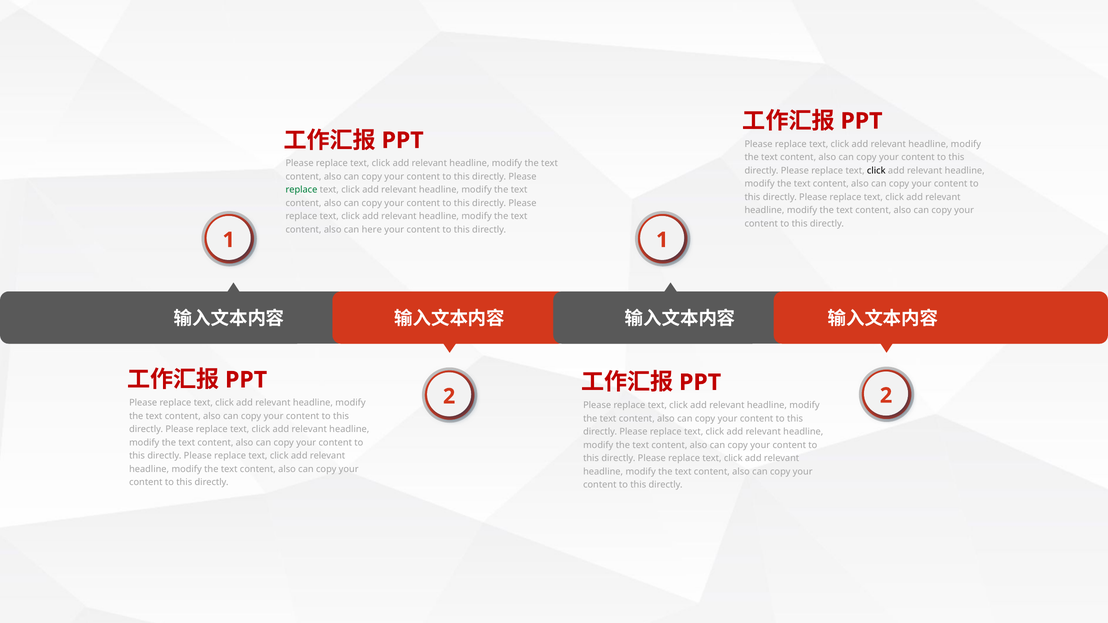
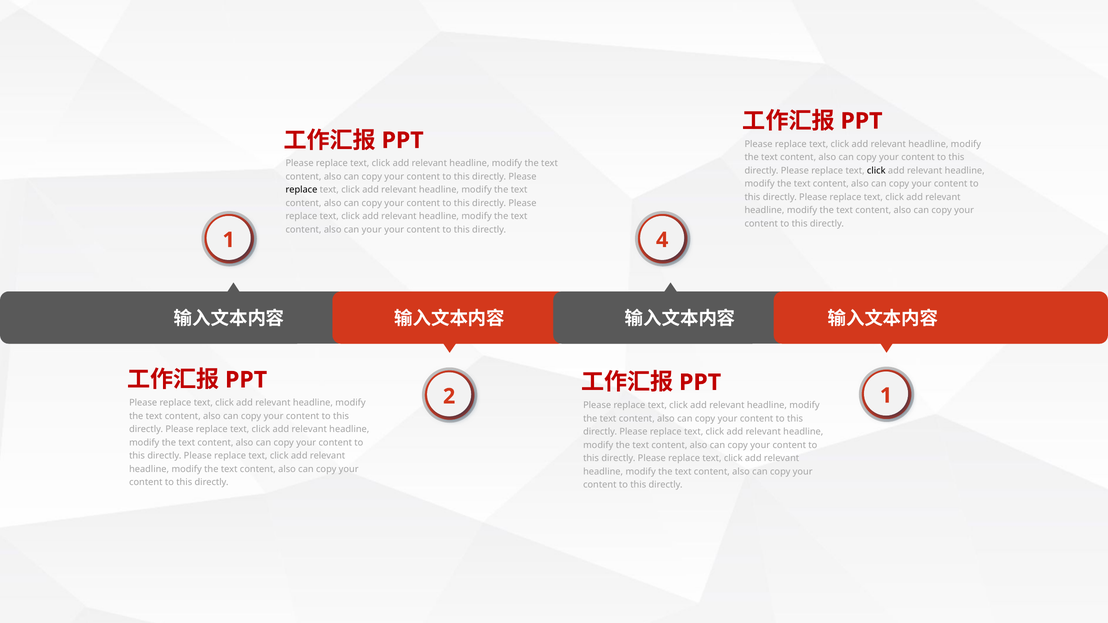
replace colour: green -> black (301, 190)
can here: here -> your (372, 230)
1 1: 1 -> 4 (662, 240)
2 2: 2 -> 1 (886, 396)
